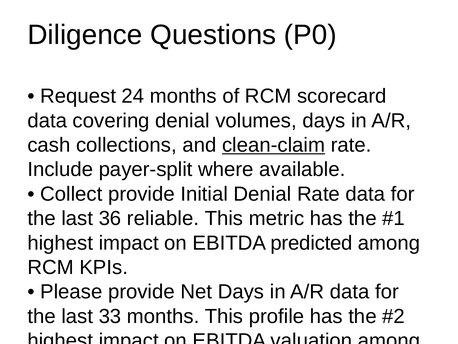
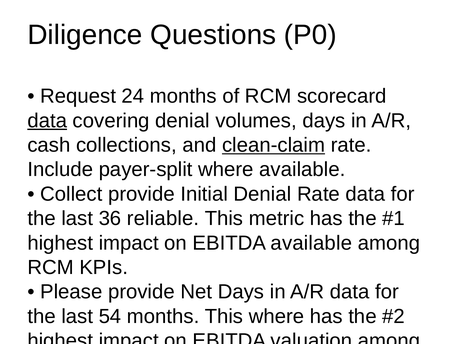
data underline: none -> present (47, 120)
EBITDA predicted: predicted -> available (311, 243)
33: 33 -> 54 (110, 316)
This profile: profile -> where (277, 316)
